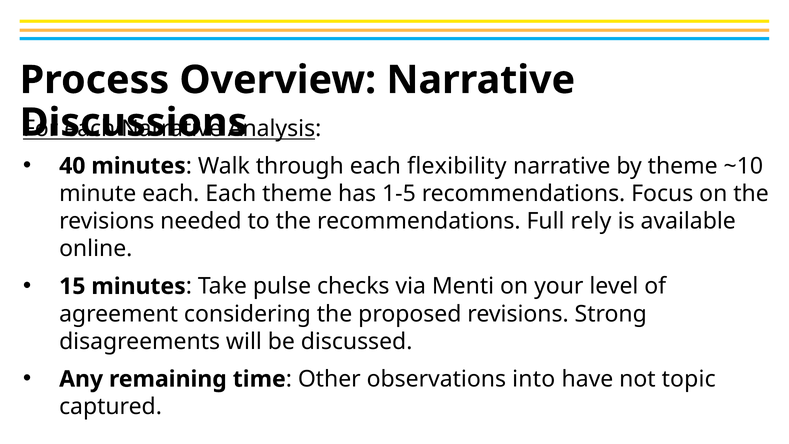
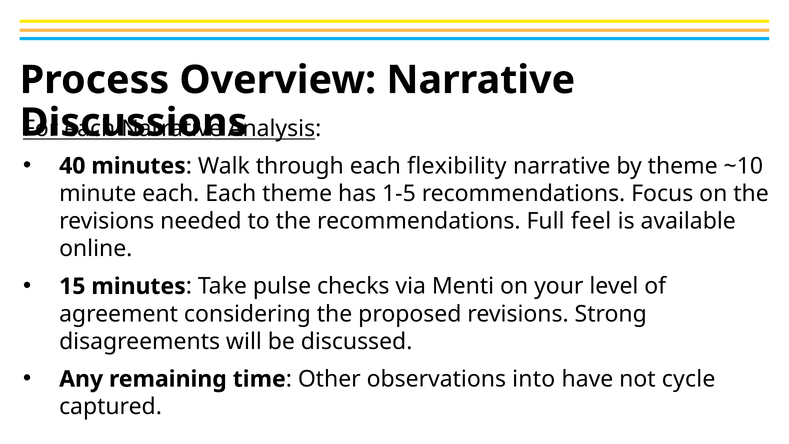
rely: rely -> feel (591, 221)
topic: topic -> cycle (689, 379)
